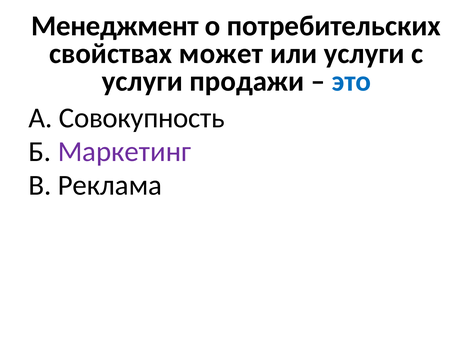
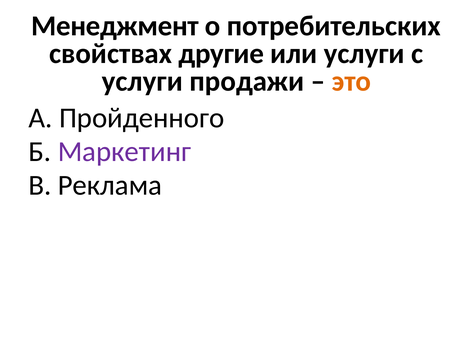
может: может -> другие (221, 54)
это colour: blue -> orange (351, 81)
Совокупность: Совокупность -> Пройденного (142, 118)
